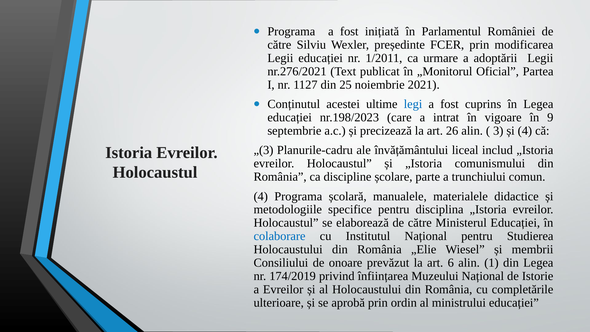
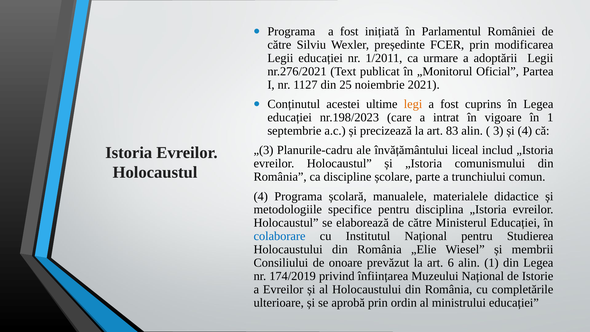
legi colour: blue -> orange (413, 104)
în 9: 9 -> 1 (550, 117)
26: 26 -> 83 (452, 131)
